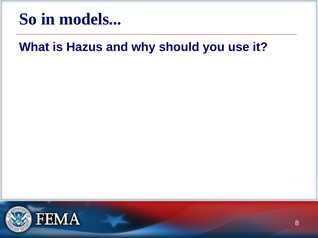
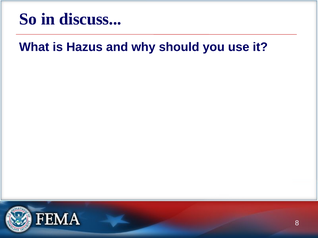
models: models -> discuss (90, 19)
